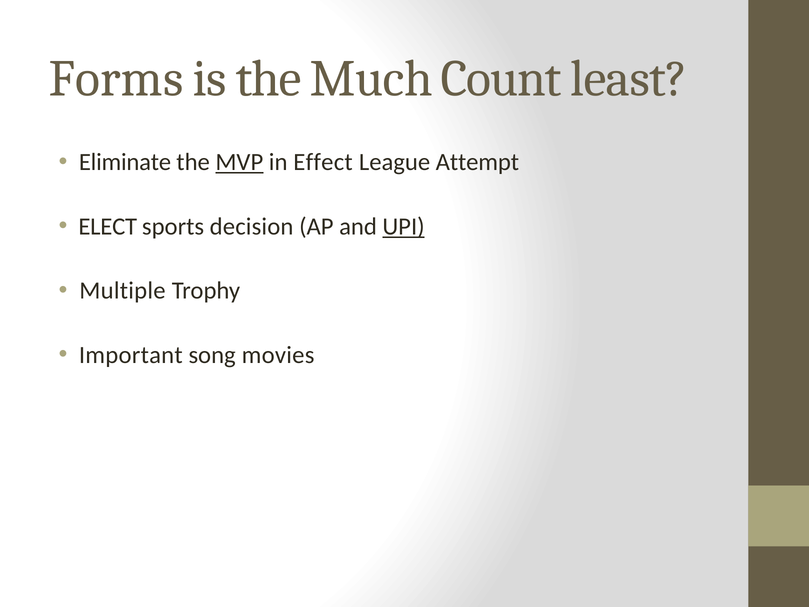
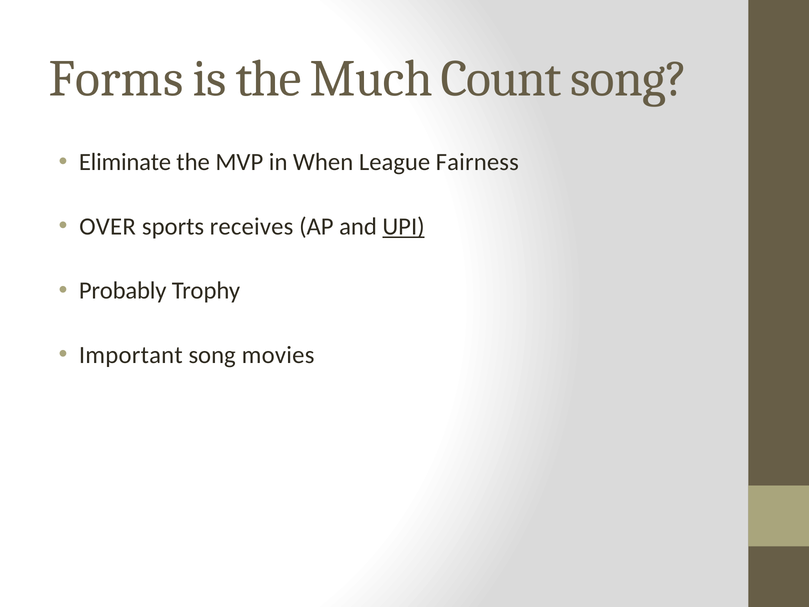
Count least: least -> song (629, 78)
MVP underline: present -> none (239, 162)
Effect: Effect -> When (323, 162)
Attempt: Attempt -> Fairness (477, 162)
ELECT: ELECT -> OVER (108, 226)
decision: decision -> receives (252, 226)
Multiple: Multiple -> Probably (123, 291)
